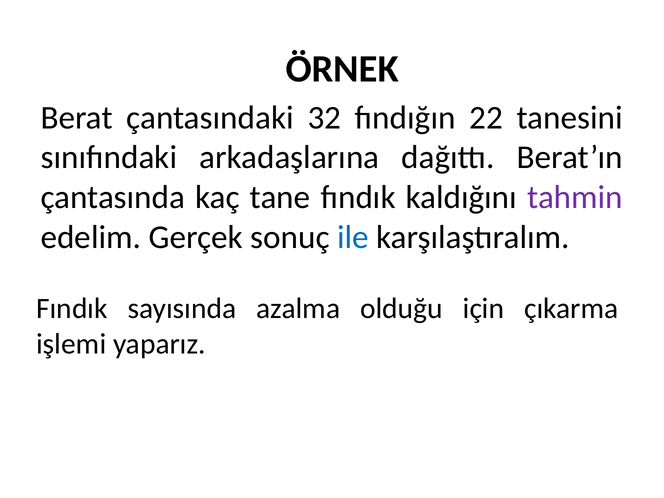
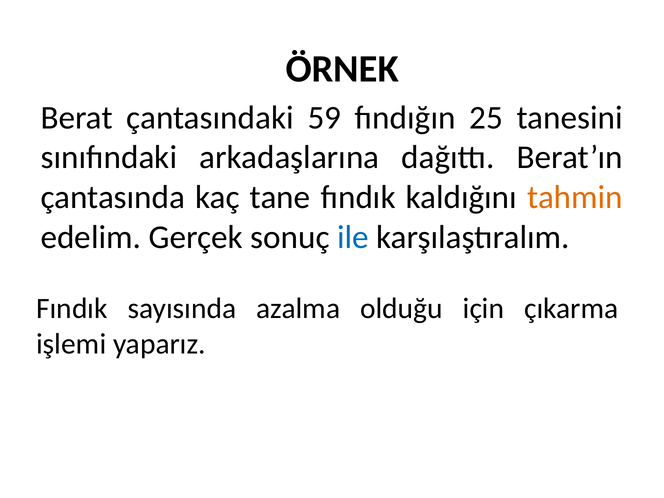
32: 32 -> 59 (324, 118)
22: 22 -> 25 (486, 118)
tahmin colour: purple -> orange (575, 197)
